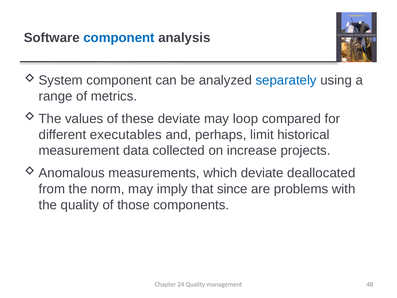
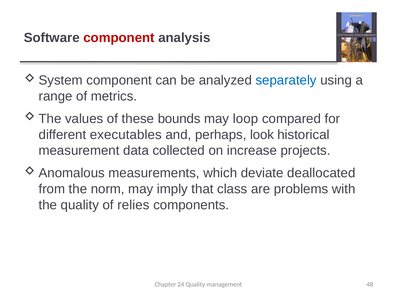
component colour: blue -> red (119, 38)
these deviate: deviate -> bounds (179, 119)
limit: limit -> look (262, 135)
since: since -> class (232, 189)
those: those -> relies (133, 205)
